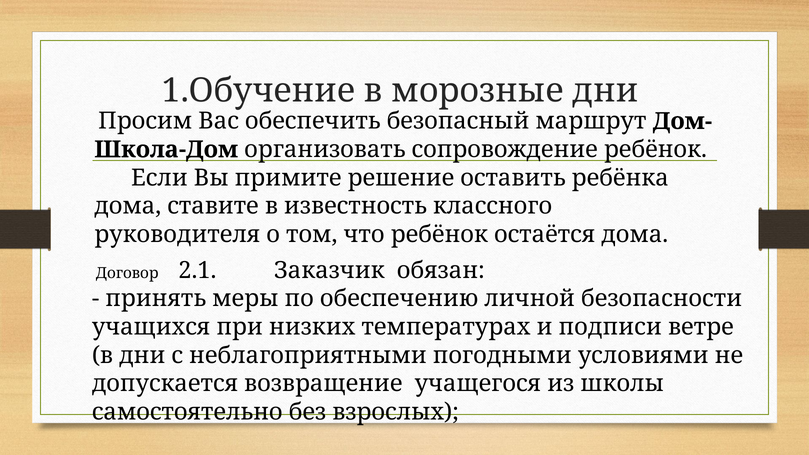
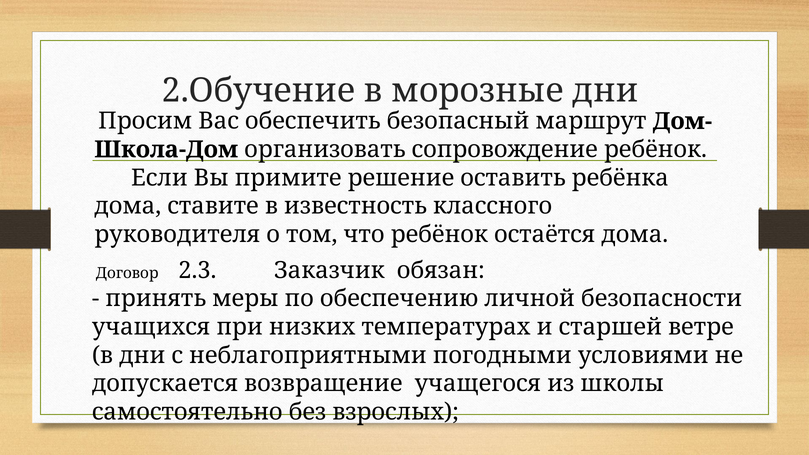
1.Обучение: 1.Обучение -> 2.Обучение (258, 91)
2.1: 2.1 -> 2.3 (197, 270)
подписи: подписи -> старшей (610, 327)
